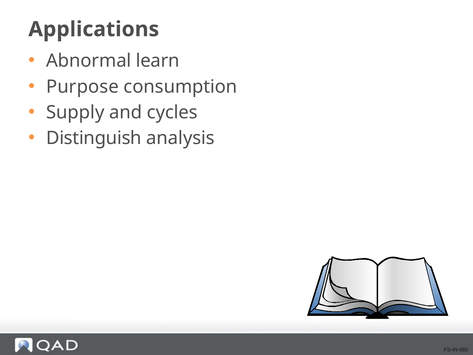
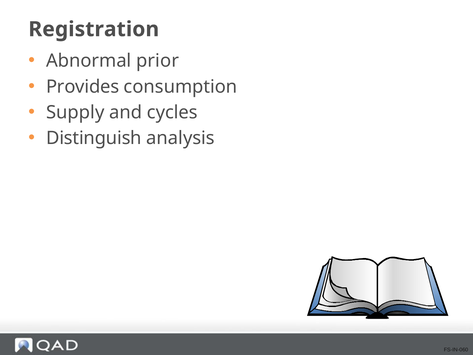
Applications: Applications -> Registration (94, 29)
learn: learn -> prior (158, 61)
Purpose: Purpose -> Provides (83, 87)
